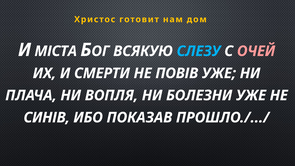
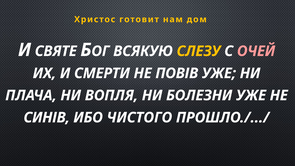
МІСТА: МІСТА -> СВЯТЕ (56, 51)
СЛЕЗУ colour: light blue -> yellow (199, 51)
ПОКАЗАВ: ПОКАЗАВ -> ЧИСТОГО (139, 117)
